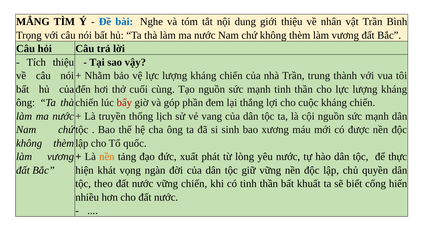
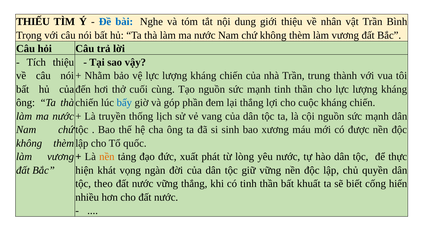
MẮNG: MẮNG -> THIẾU (33, 22)
bấy colour: red -> blue (124, 103)
vững chiến: chiến -> thắng (194, 184)
